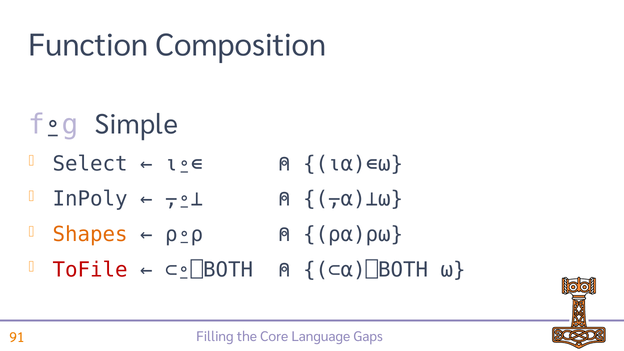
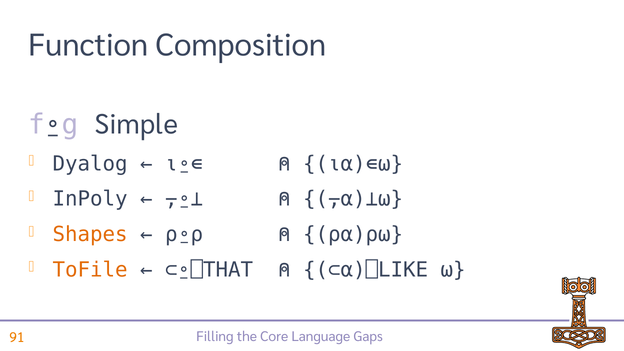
Select: Select -> Dyalog (90, 164)
ToFile colour: red -> orange (90, 270)
⊂⍛⎕BOTH: ⊂⍛⎕BOTH -> ⊂⍛⎕THAT (209, 270)
⊂⍺)⎕BOTH: ⊂⍺)⎕BOTH -> ⊂⍺)⎕LIKE (366, 270)
